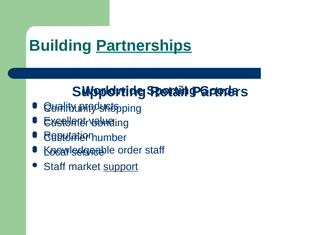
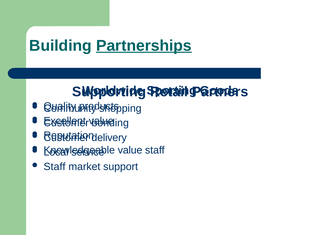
number: number -> delivery (109, 137)
order: order -> value (130, 150)
support underline: present -> none (121, 167)
